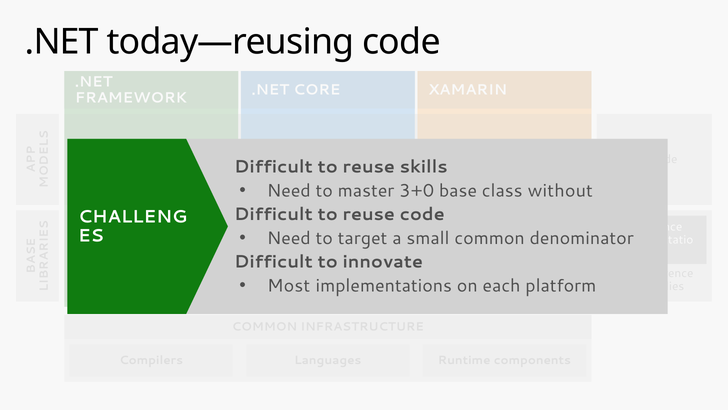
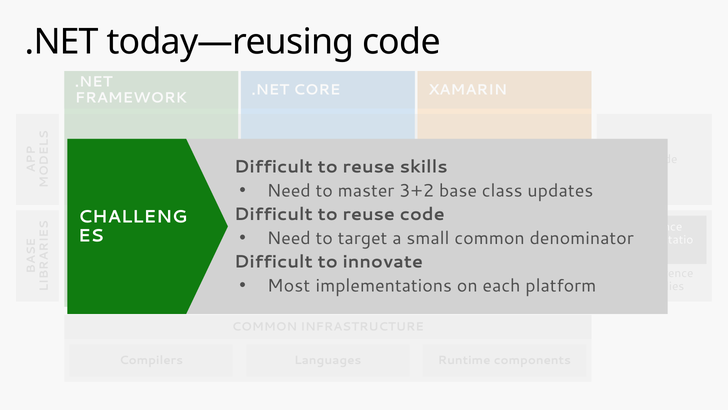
3+0: 3+0 -> 3+2 (417, 190)
without: without -> updates (560, 190)
